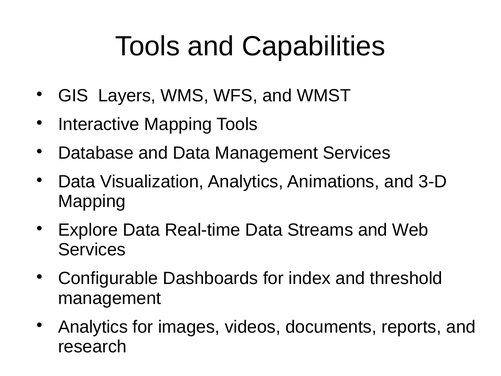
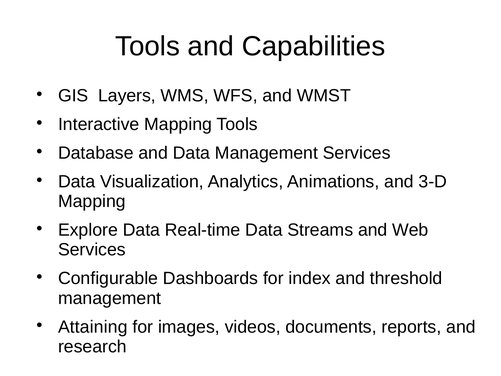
Analytics: Analytics -> Attaining (93, 327)
